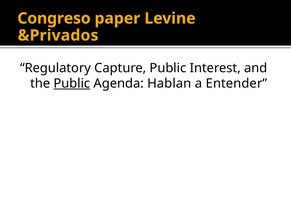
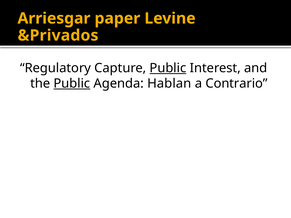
Congreso: Congreso -> Arriesgar (54, 18)
Public underline: none -> present (168, 68)
Entender: Entender -> Contrario (237, 84)
